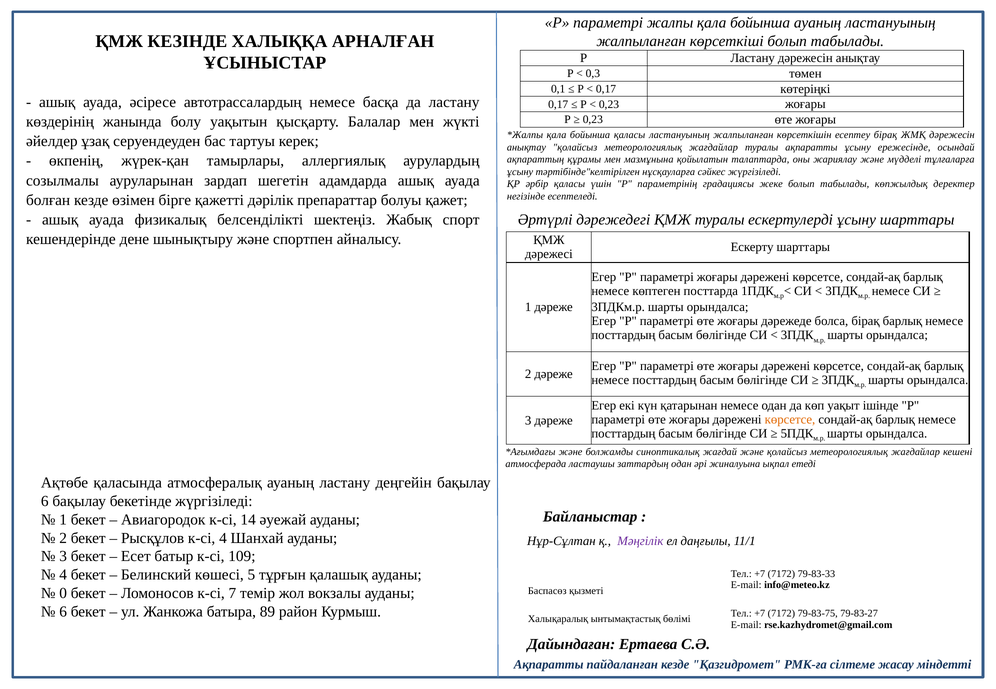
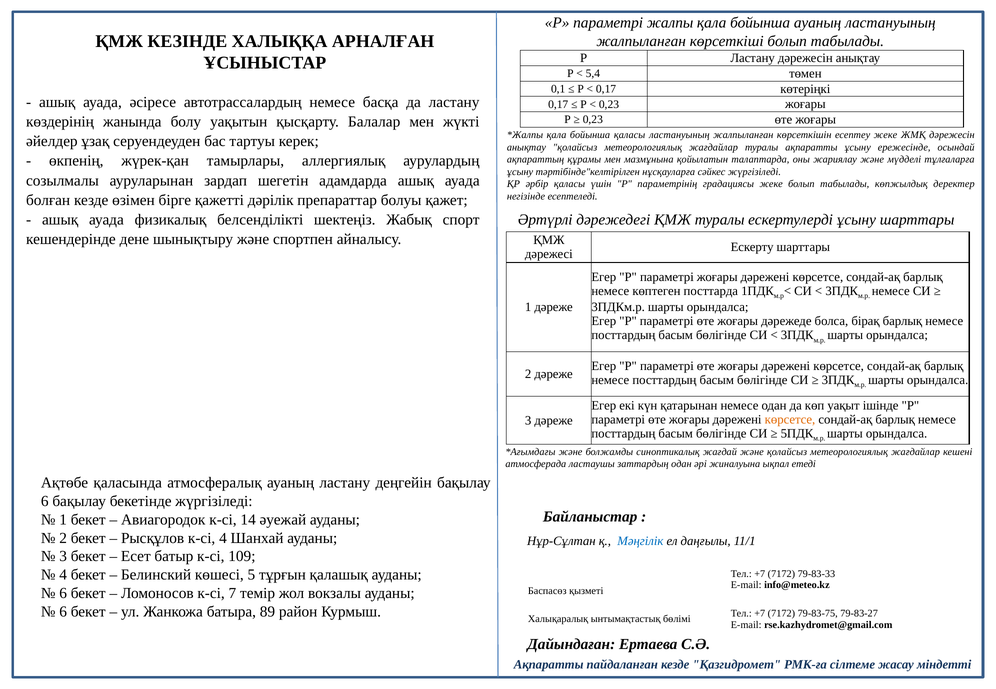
0,3: 0,3 -> 5,4 (593, 74)
есептеу бірақ: бірақ -> жеке (885, 135)
Мәңгілік colour: purple -> blue (640, 541)
0: 0 -> 6 (63, 594)
